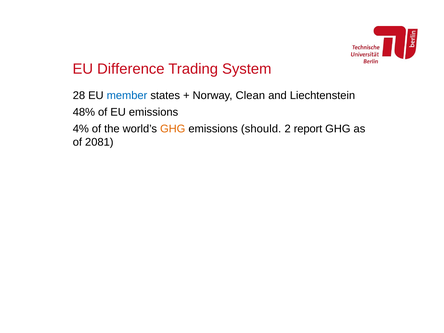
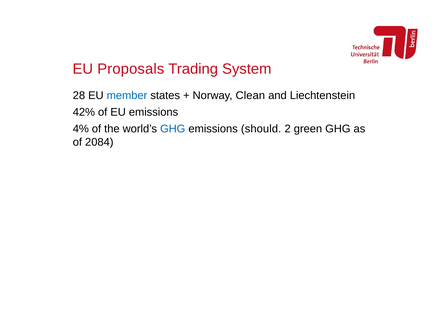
Difference: Difference -> Proposals (131, 69)
48%: 48% -> 42% (84, 112)
GHG colour: orange -> blue (173, 129)
report: report -> green (308, 129)
2081: 2081 -> 2084 (99, 142)
